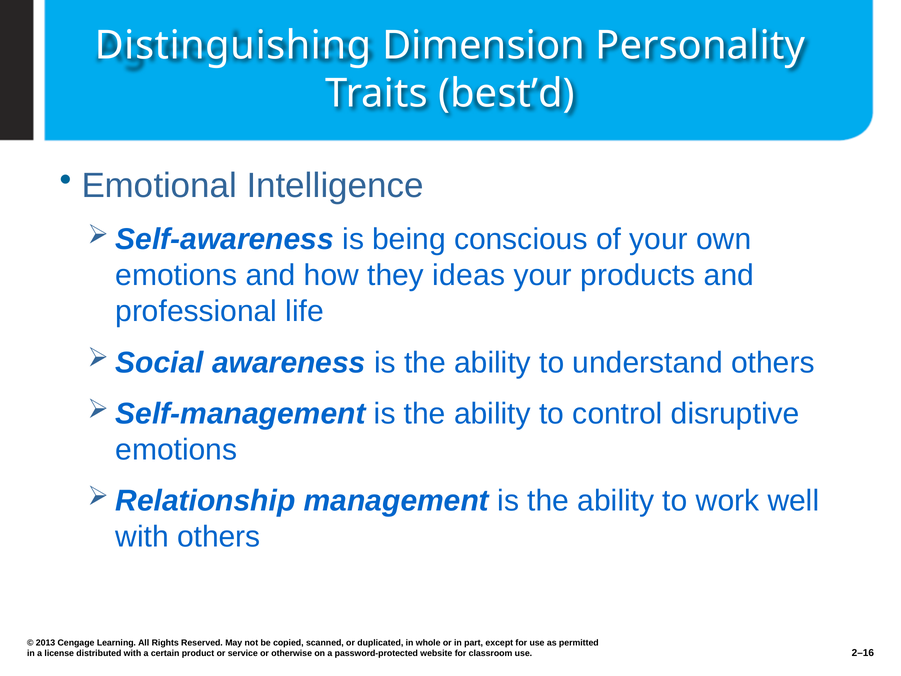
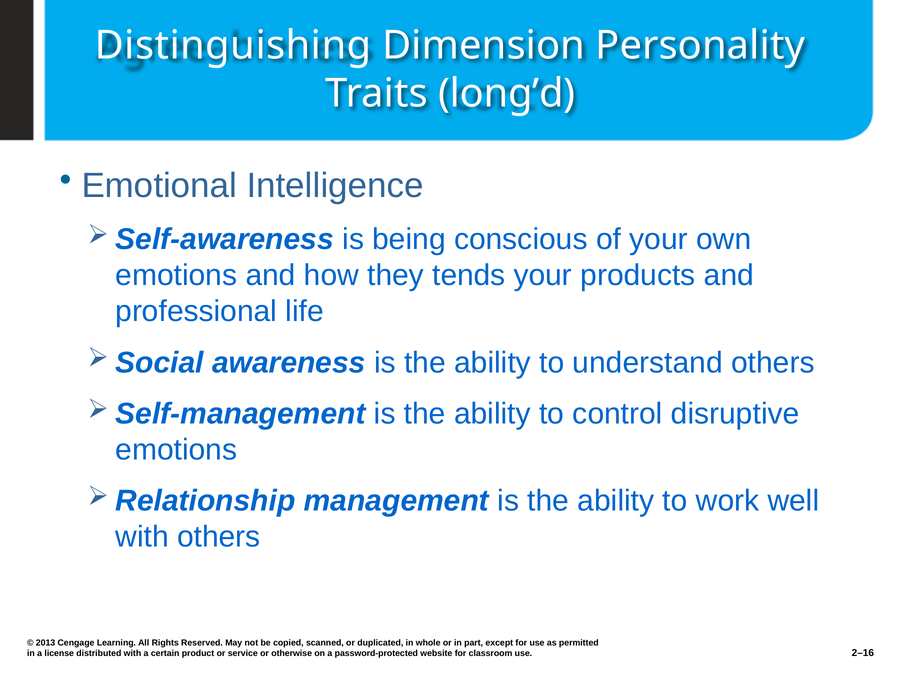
best’d: best’d -> long’d (507, 94)
ideas: ideas -> tends (469, 275)
